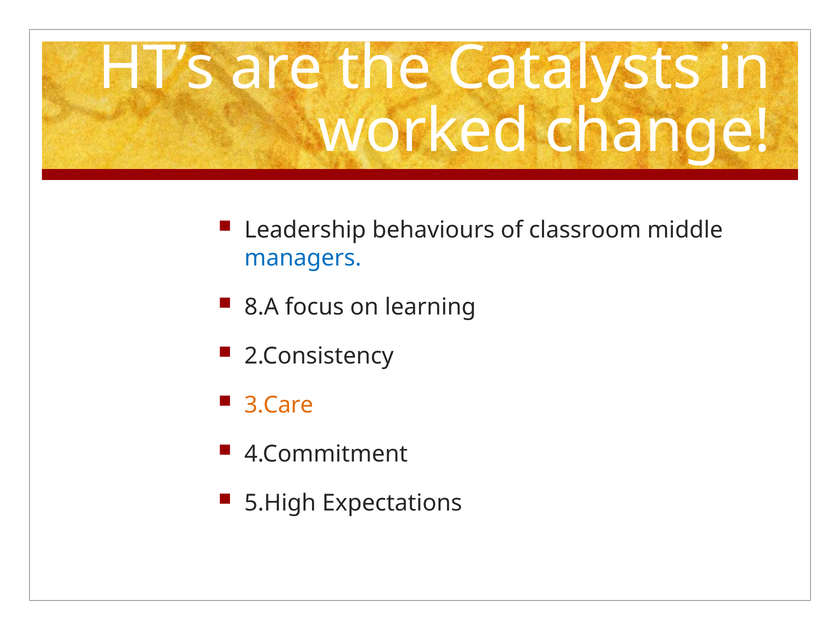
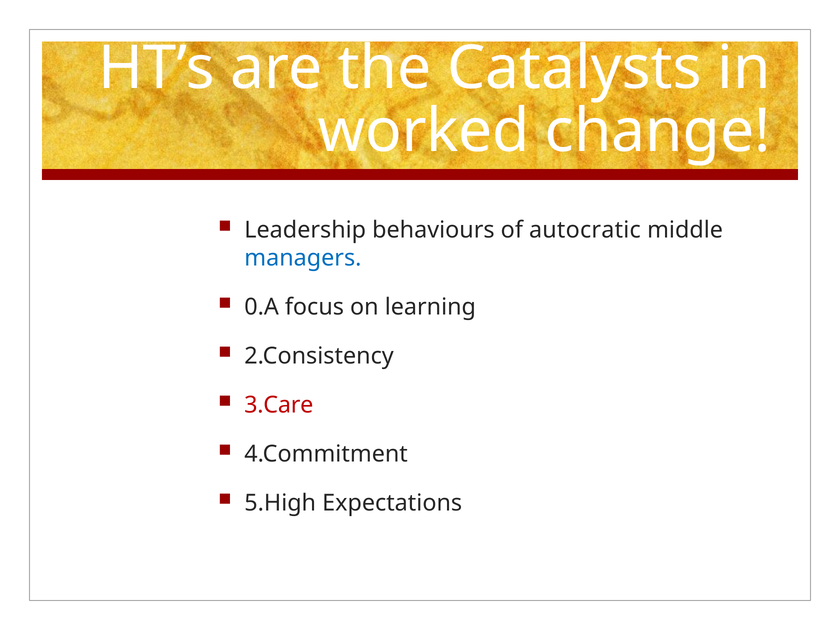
classroom: classroom -> autocratic (585, 230)
8.A: 8.A -> 0.A (262, 307)
3.Care colour: orange -> red (279, 405)
